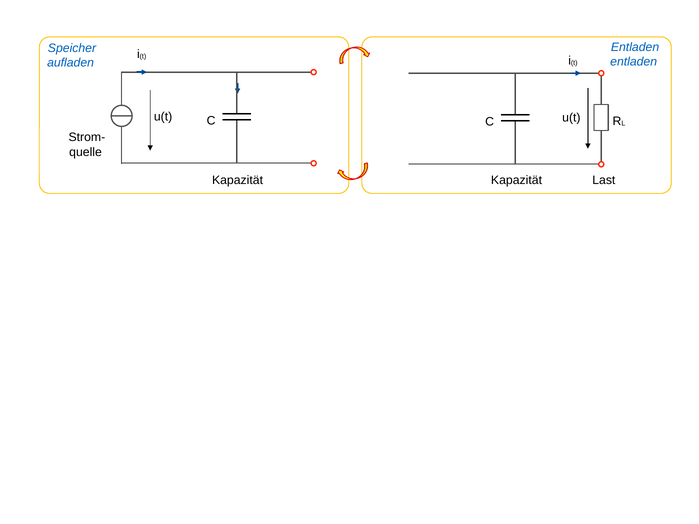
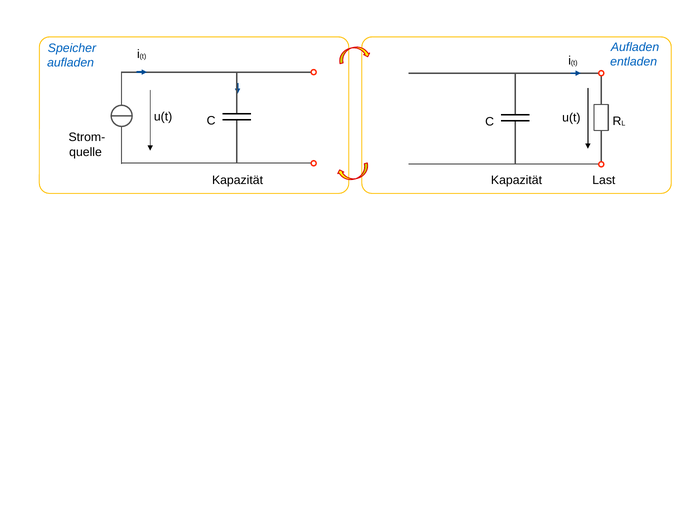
Entladen: Entladen -> Aufladen (635, 47)
